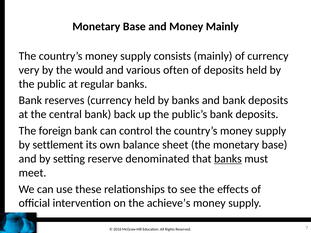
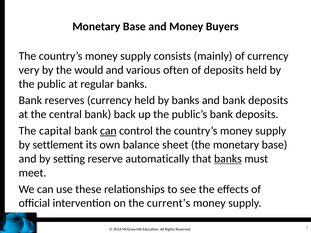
Money Mainly: Mainly -> Buyers (222, 26)
foreign: foreign -> capital (55, 131)
can underline: none -> present (108, 131)
denominated: denominated -> automatically (157, 159)
achieve’s: achieve’s -> current’s (169, 203)
